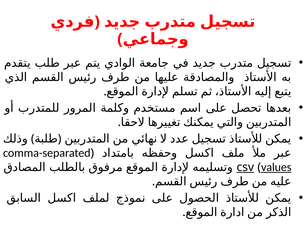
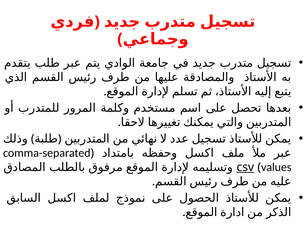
values underline: present -> none (276, 168)
